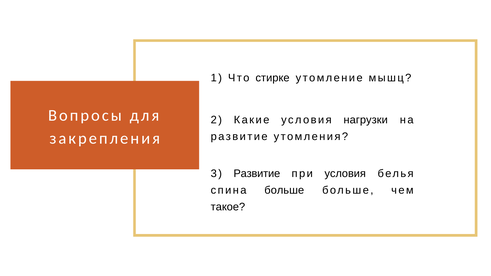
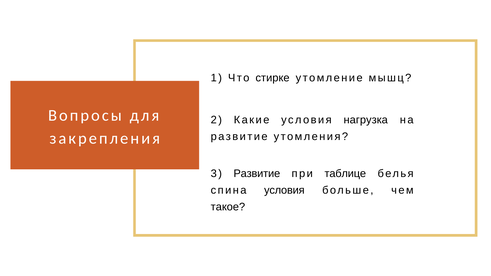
нагрузки: нагрузки -> нагрузка (366, 120)
при условия: условия -> таблице (345, 174)
спина больше: больше -> условия (284, 190)
